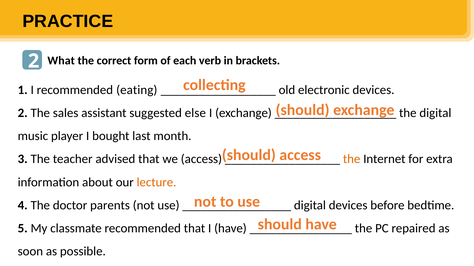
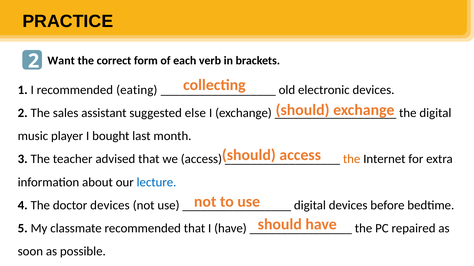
What: What -> Want (61, 61)
lecture colour: orange -> blue (157, 183)
doctor parents: parents -> devices (110, 206)
